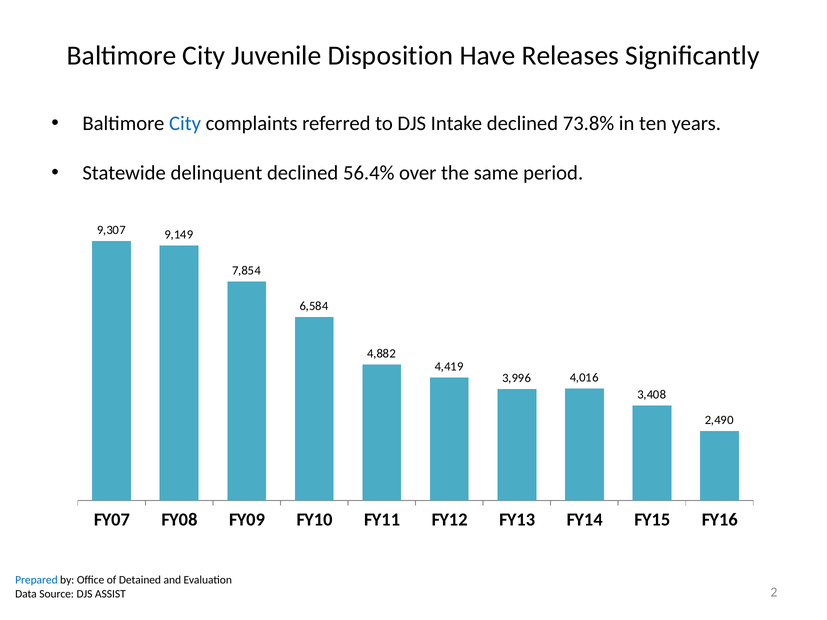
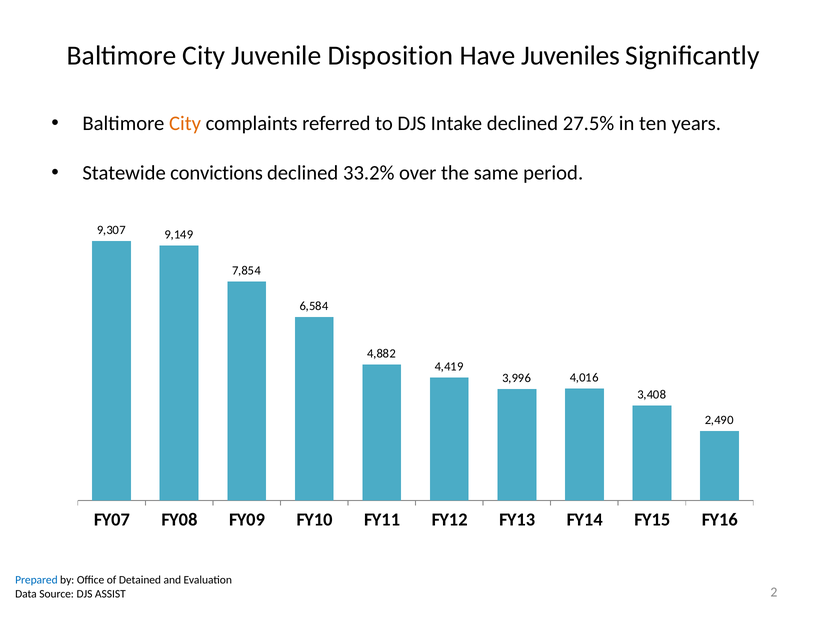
Releases: Releases -> Juveniles (571, 56)
City colour: blue -> orange (185, 123)
73.8%: 73.8% -> 27.5% (588, 123)
delinquent: delinquent -> convictions (217, 173)
56.4%: 56.4% -> 33.2% (369, 173)
